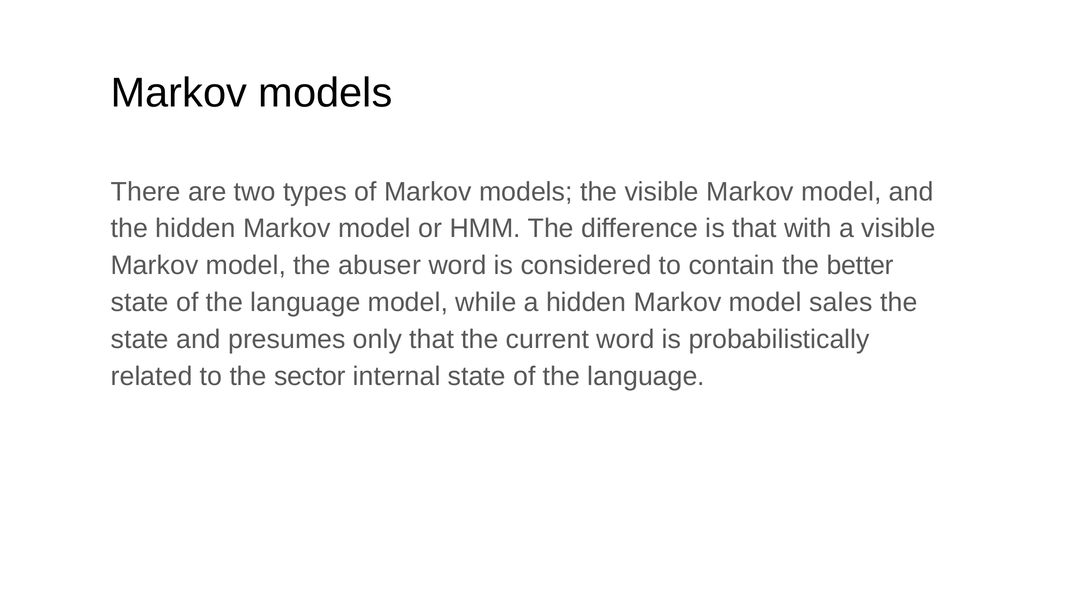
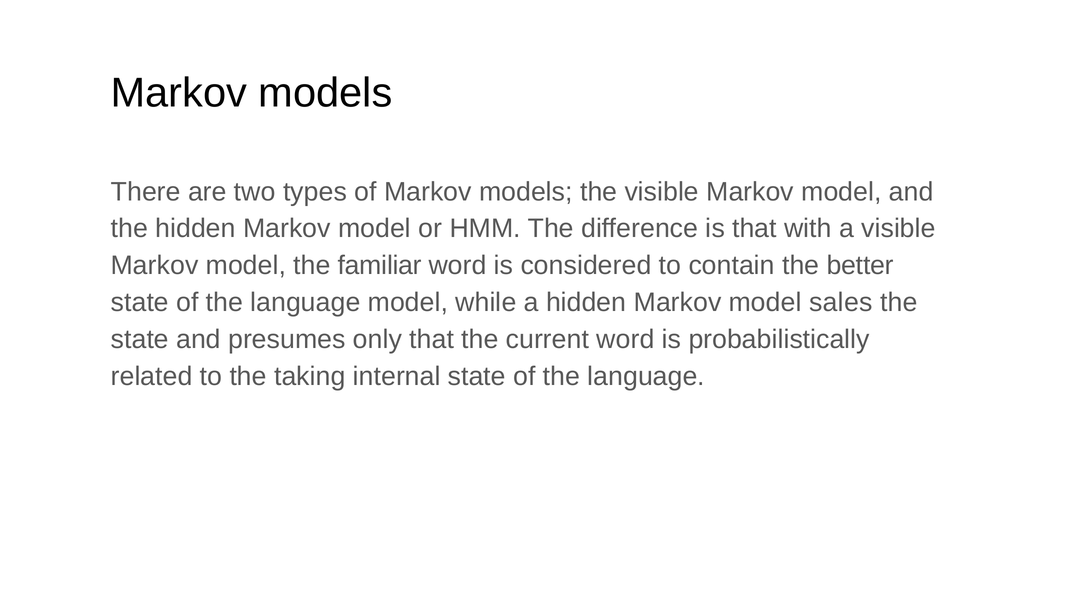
abuser: abuser -> familiar (380, 265)
sector: sector -> taking (310, 376)
